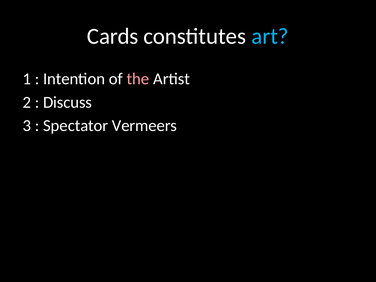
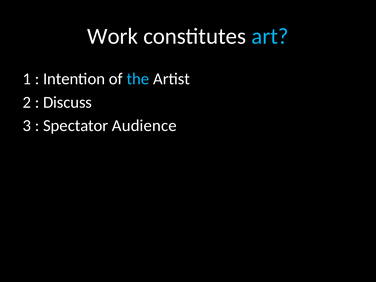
Cards: Cards -> Work (113, 36)
the colour: pink -> light blue (138, 79)
Vermeers: Vermeers -> Audience (144, 126)
